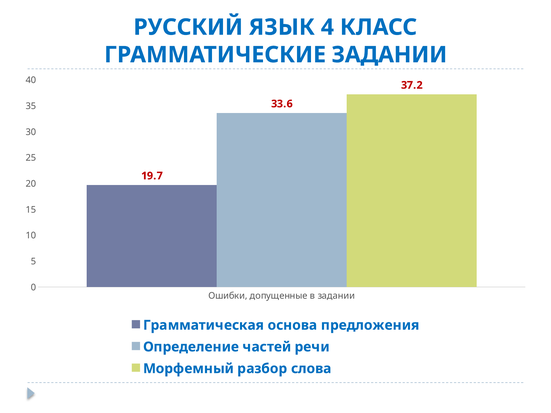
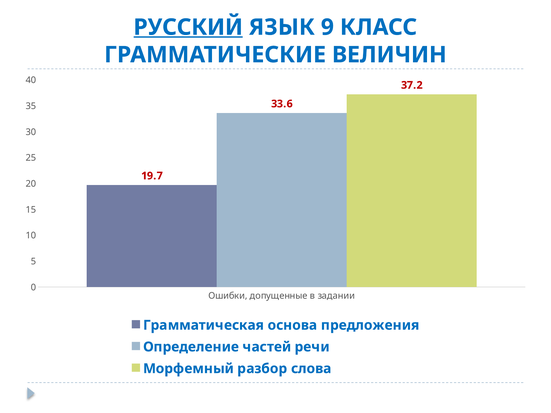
РУССКИЙ underline: none -> present (188, 27)
4: 4 -> 9 (327, 27)
ГРАММАТИЧЕСКИЕ ЗАДАНИИ: ЗАДАНИИ -> ВЕЛИЧИН (389, 55)
